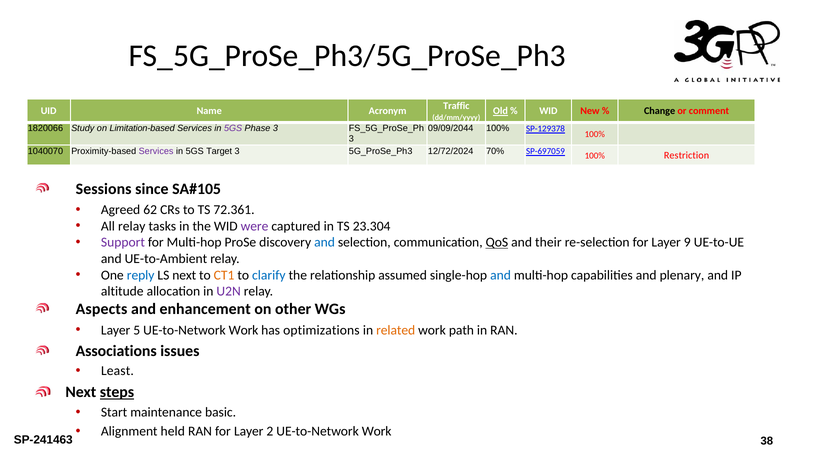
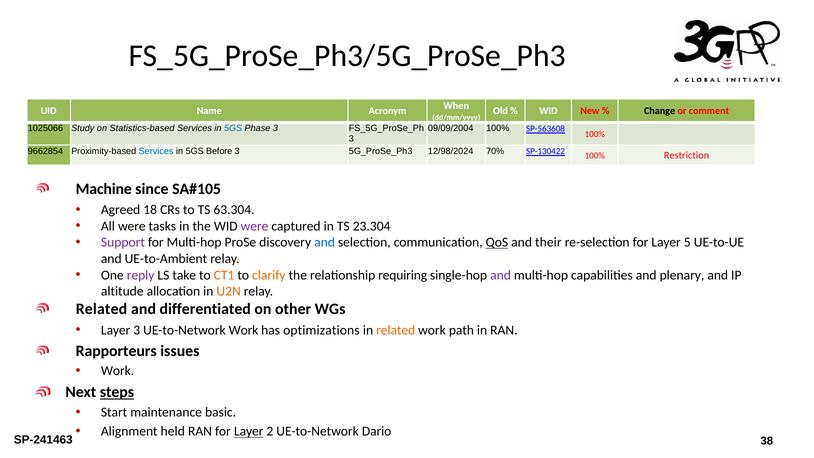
Traffic: Traffic -> When (456, 106)
Old underline: present -> none (500, 111)
1820066: 1820066 -> 1025066 (45, 128)
Limitation-based: Limitation-based -> Statistics-based (142, 128)
5GS colour: purple -> blue (233, 128)
09/09/2044: 09/09/2044 -> 09/09/2004 (451, 128)
SP-129378: SP-129378 -> SP-563608 (545, 129)
1040070: 1040070 -> 9662854 (45, 151)
Services colour: purple -> blue (156, 151)
Target: Target -> Before (219, 151)
12/72/2024: 12/72/2024 -> 12/98/2024 (451, 151)
SP-697059: SP-697059 -> SP-130422 (545, 151)
Sessions: Sessions -> Machine (104, 189)
62: 62 -> 18 (150, 210)
72.361: 72.361 -> 63.304 (234, 210)
All relay: relay -> were (132, 226)
9: 9 -> 5 (687, 242)
reply colour: blue -> purple (141, 275)
LS next: next -> take (184, 275)
clarify colour: blue -> orange (269, 275)
assumed: assumed -> requiring (403, 275)
and colour: blue -> purple (501, 275)
U2N colour: purple -> orange (229, 291)
Aspects: Aspects -> Related (102, 309)
enhancement: enhancement -> differentiated (205, 309)
Layer 5: 5 -> 3 (137, 330)
Associations: Associations -> Rapporteurs (116, 351)
Least: Least -> Work (118, 371)
Layer underline: none -> present (249, 431)
2 UE-to-Network Work: Work -> Dario (377, 431)
